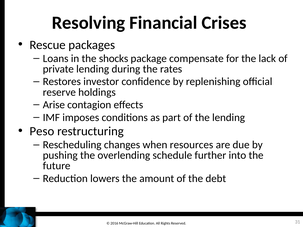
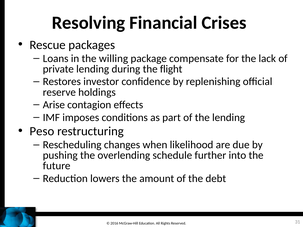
shocks: shocks -> willing (114, 59)
rates: rates -> flight (171, 69)
resources: resources -> likelihood (192, 145)
